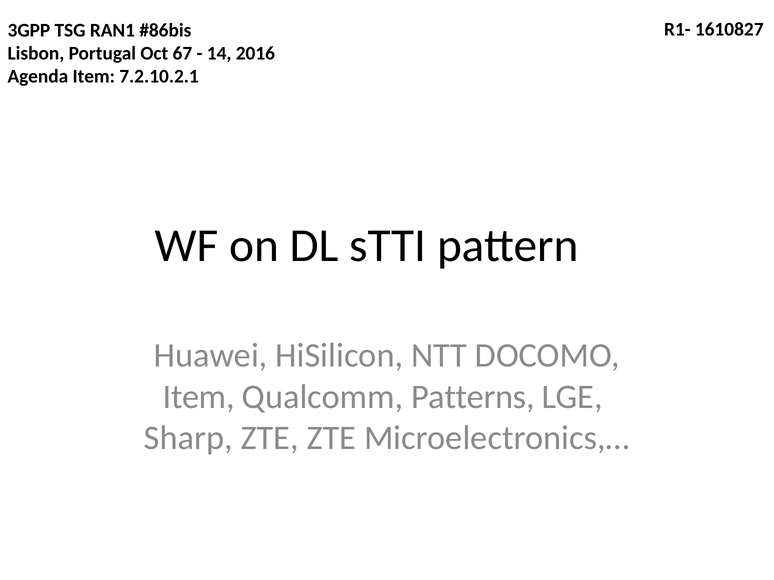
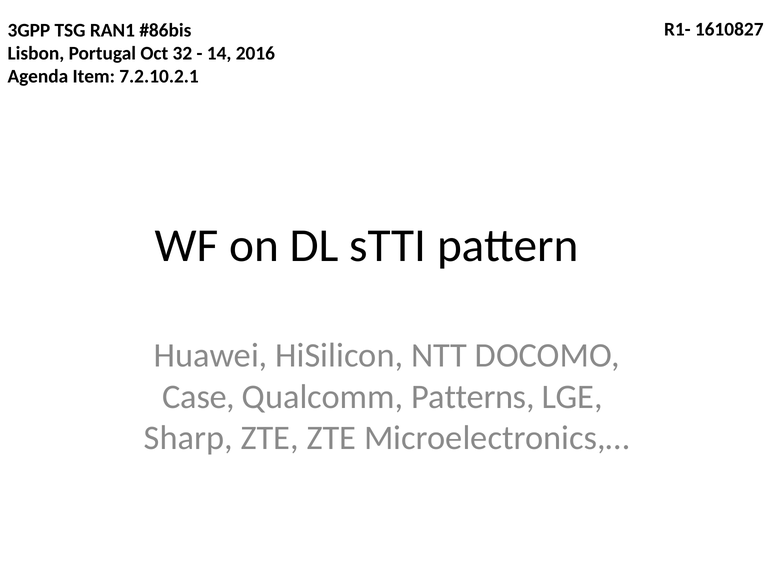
67: 67 -> 32 (182, 53)
Item: Item -> Case (199, 397)
